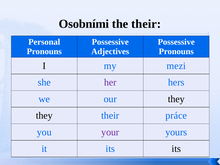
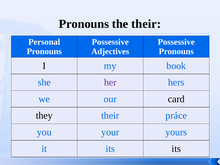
Osobními: Osobními -> Pronouns (84, 24)
mezi: mezi -> book (176, 66)
our they: they -> card (176, 99)
your colour: purple -> blue (110, 132)
